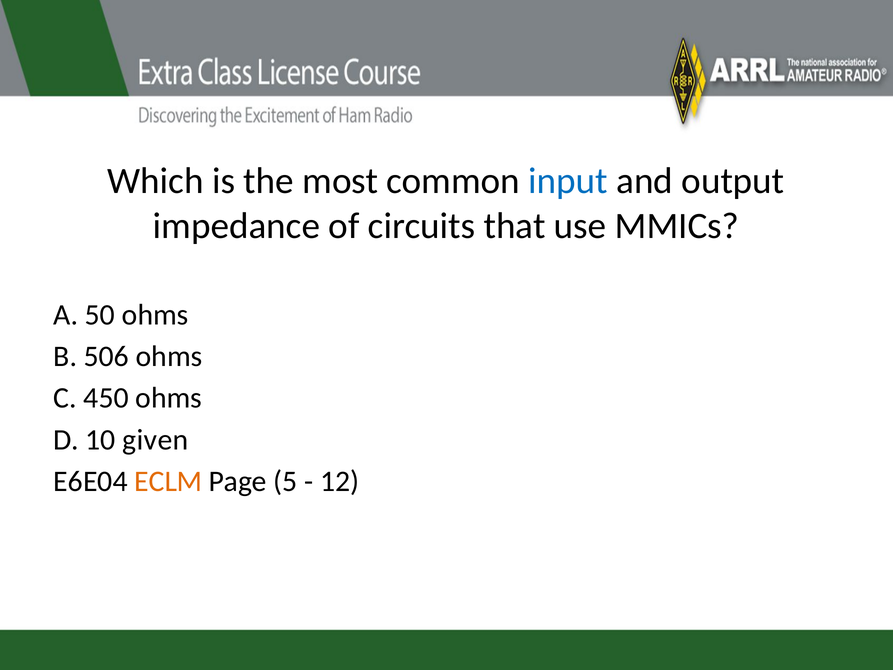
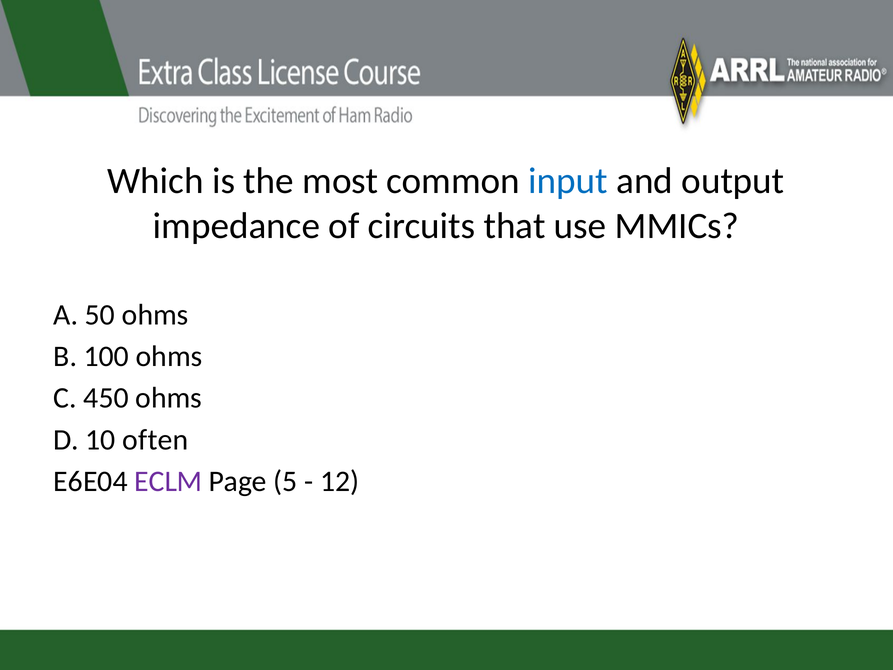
506: 506 -> 100 (106, 356)
given: given -> often (155, 440)
ECLM colour: orange -> purple (168, 481)
